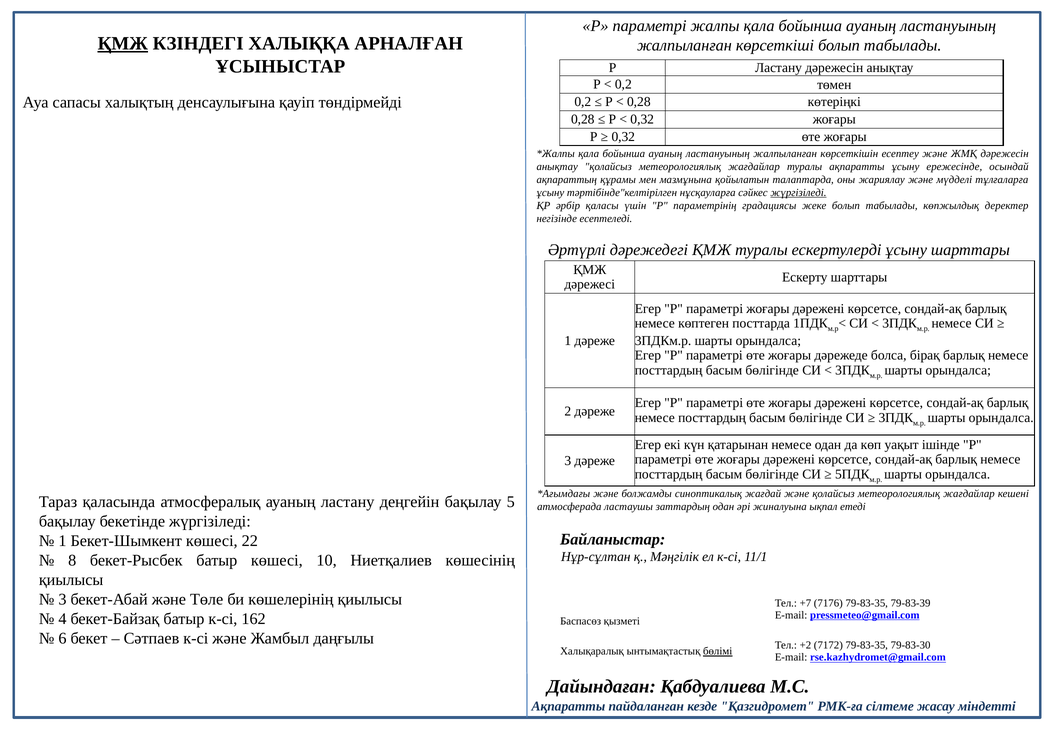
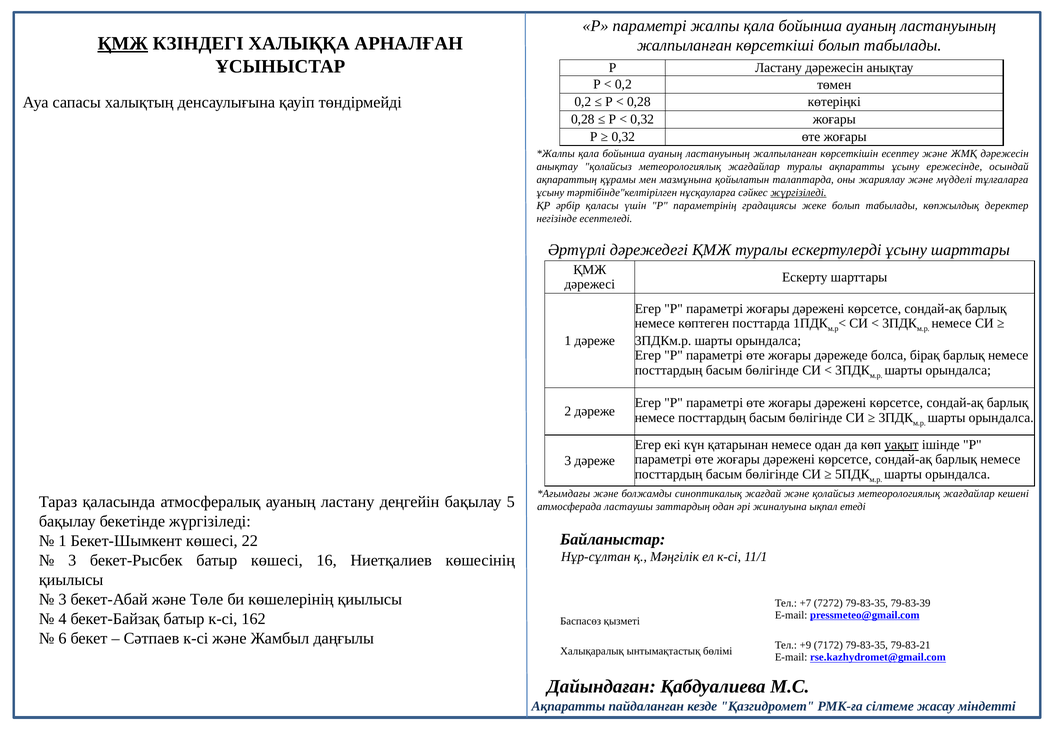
уақыт underline: none -> present (902, 444)
8: 8 -> 3 (72, 560)
10: 10 -> 16 (327, 560)
7176: 7176 -> 7272 (828, 603)
+2: +2 -> +9 (805, 645)
79-83-30: 79-83-30 -> 79-83-21 (911, 645)
бөлімі underline: present -> none (718, 651)
